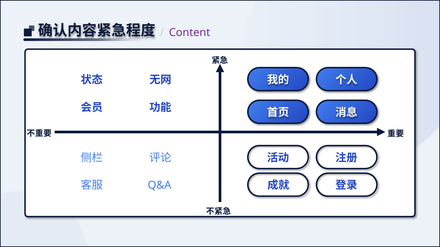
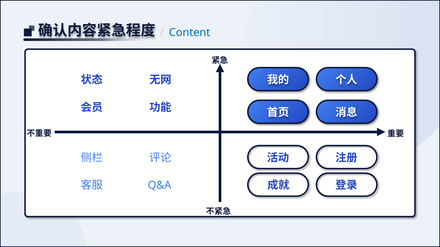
Content colour: purple -> blue (190, 33)
